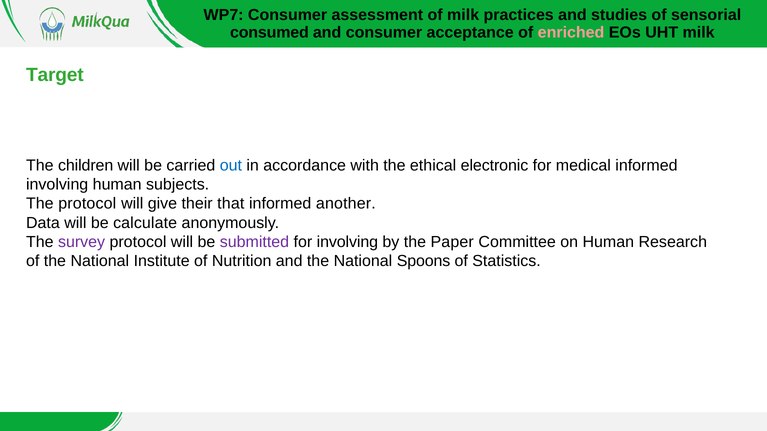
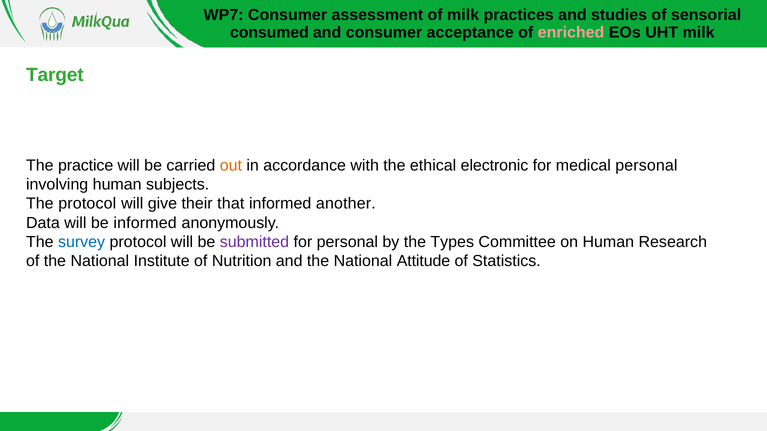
children: children -> practice (86, 165)
out colour: blue -> orange (231, 165)
medical informed: informed -> personal (646, 165)
be calculate: calculate -> informed (145, 223)
survey colour: purple -> blue (82, 242)
for involving: involving -> personal (347, 242)
Paper: Paper -> Types (452, 242)
Spoons: Spoons -> Attitude (424, 261)
